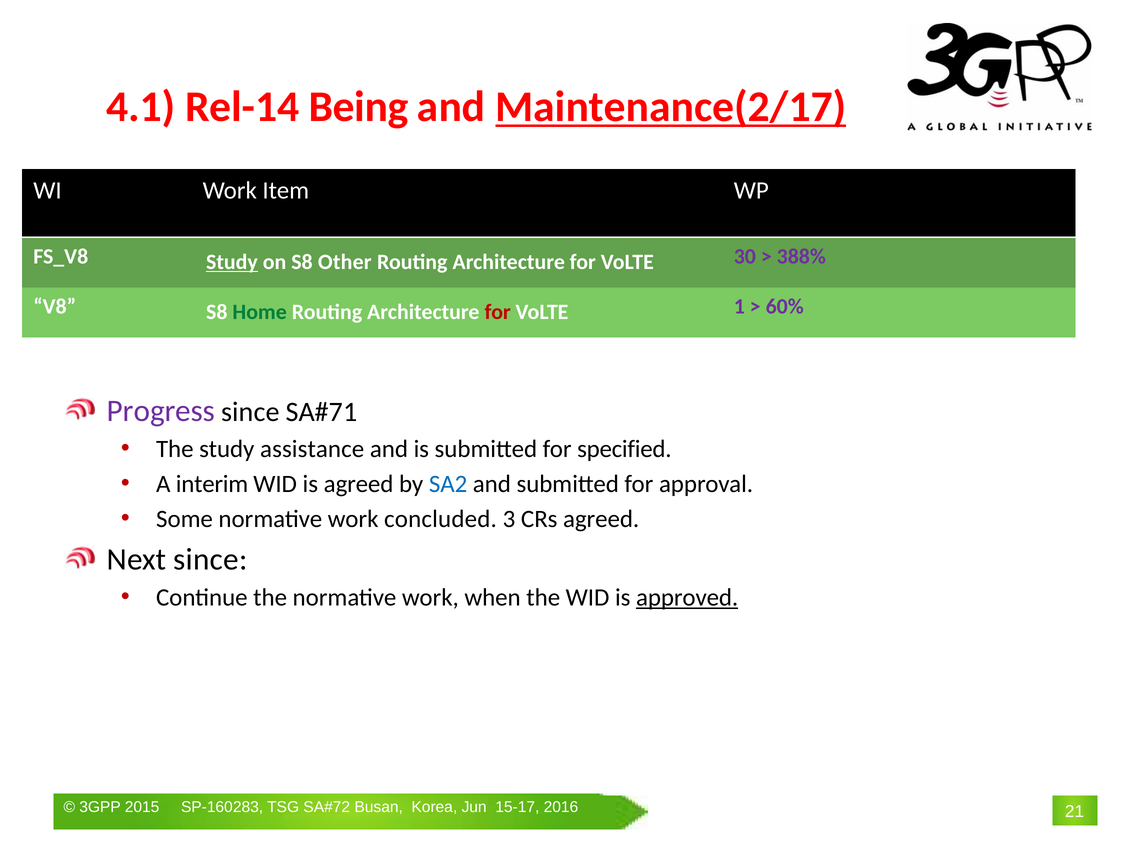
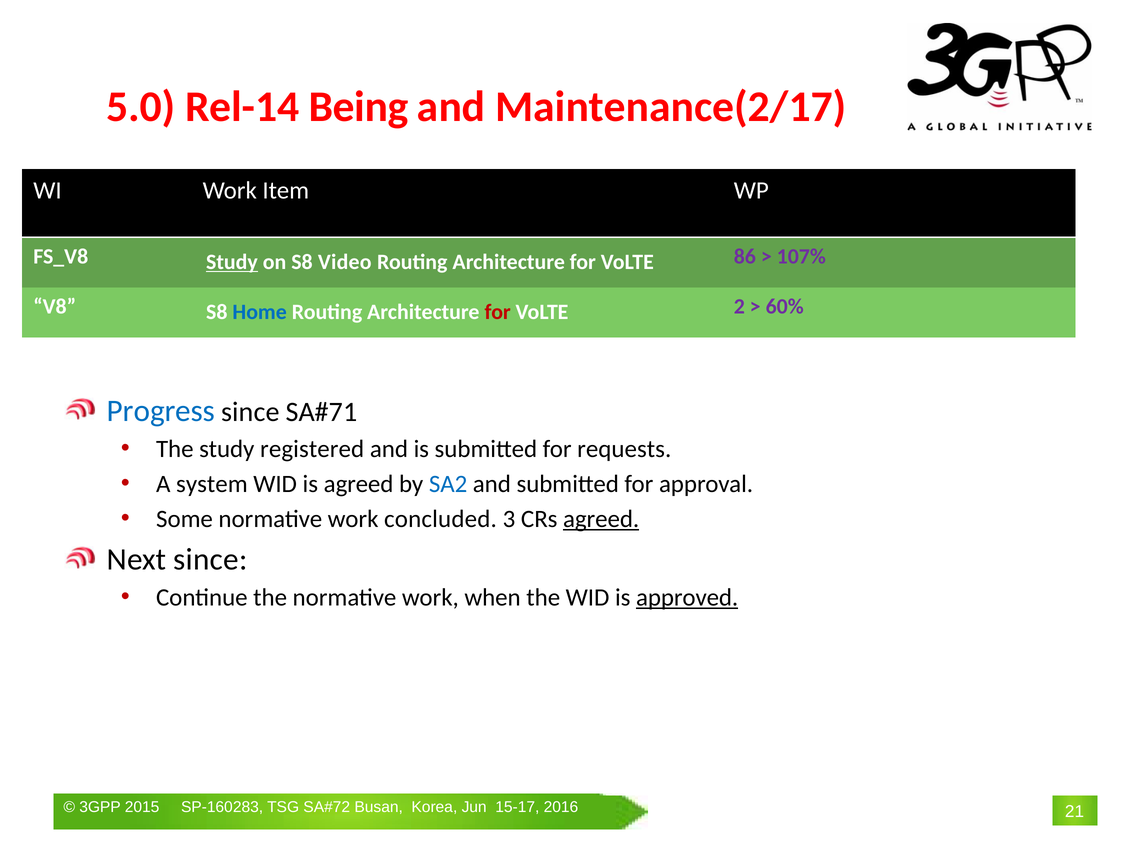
4.1: 4.1 -> 5.0 (141, 107)
Maintenance(2/17 underline: present -> none (671, 107)
Other: Other -> Video (345, 262)
30: 30 -> 86 (745, 257)
388%: 388% -> 107% (801, 257)
Home colour: green -> blue (260, 312)
1: 1 -> 2 (739, 307)
Progress colour: purple -> blue (161, 411)
assistance: assistance -> registered (312, 449)
specified: specified -> requests (624, 449)
interim: interim -> system (212, 484)
agreed underline: none -> present (601, 519)
